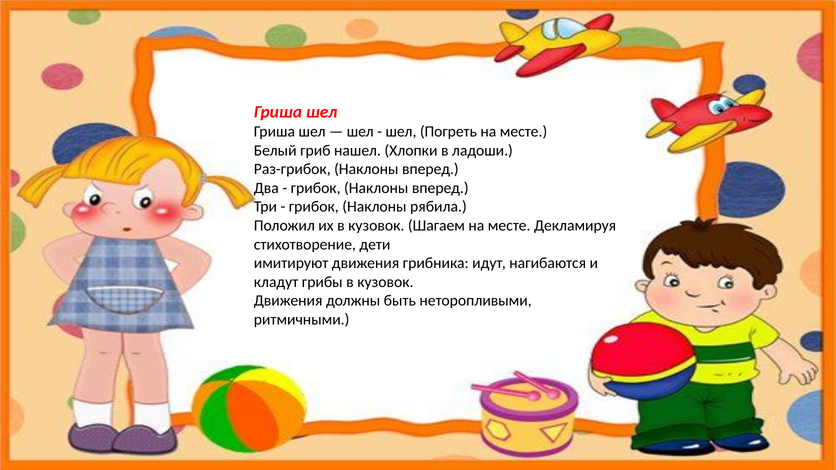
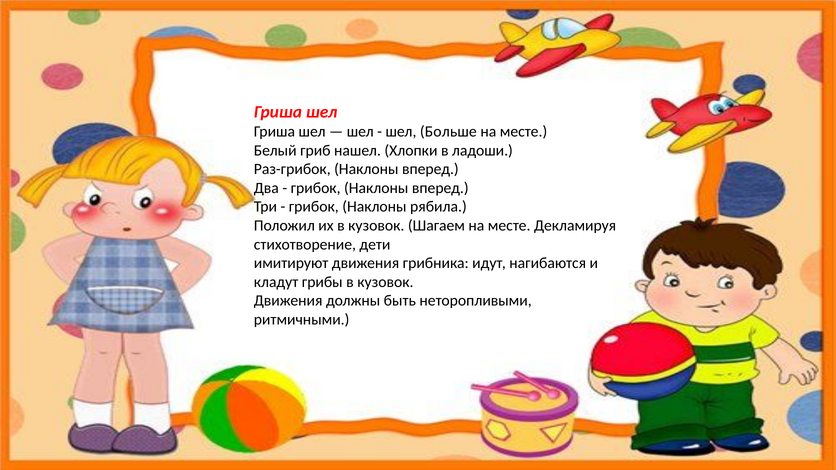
Погреть: Погреть -> Больше (448, 132)
